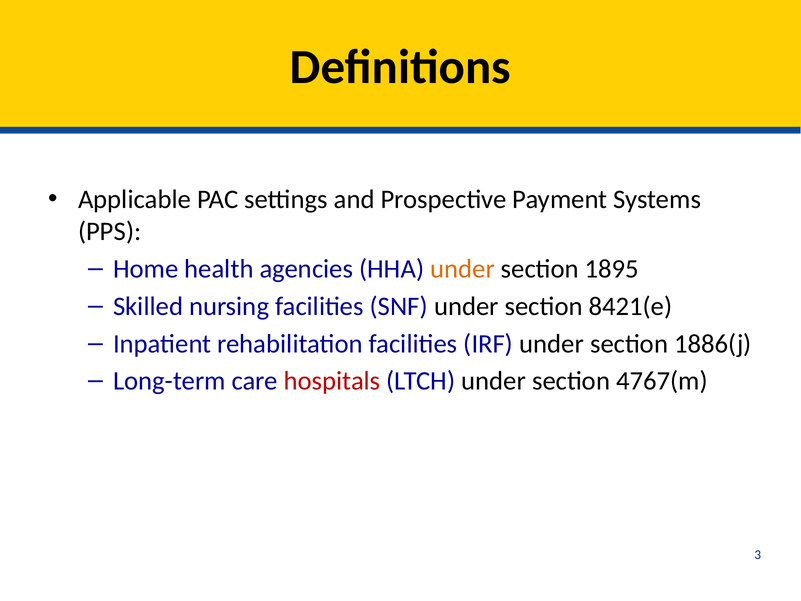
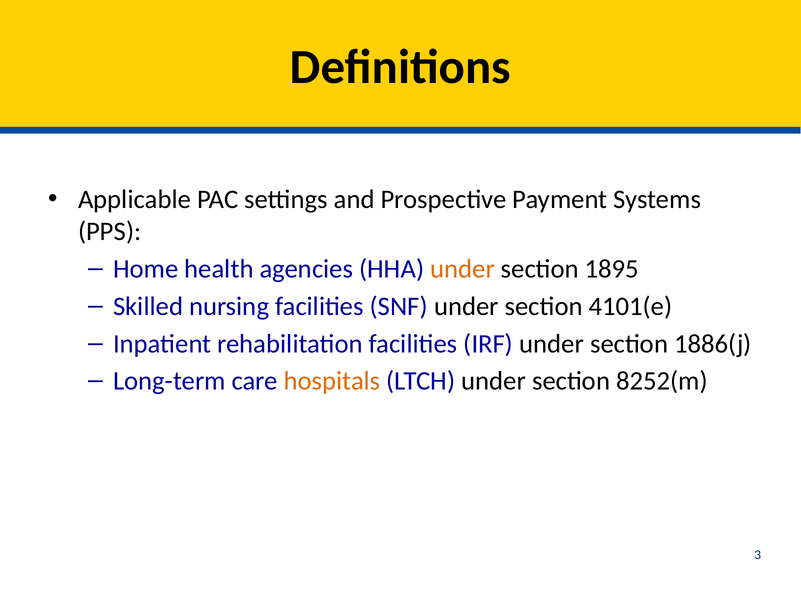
8421(e: 8421(e -> 4101(e (631, 306)
hospitals colour: red -> orange (332, 381)
4767(m: 4767(m -> 8252(m (662, 381)
